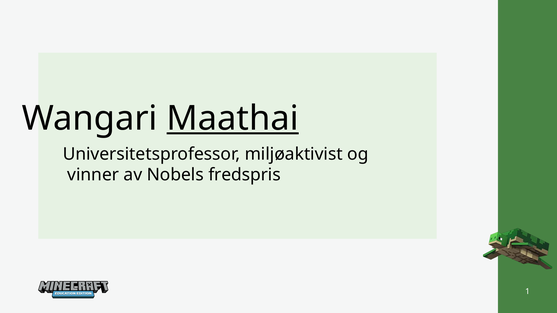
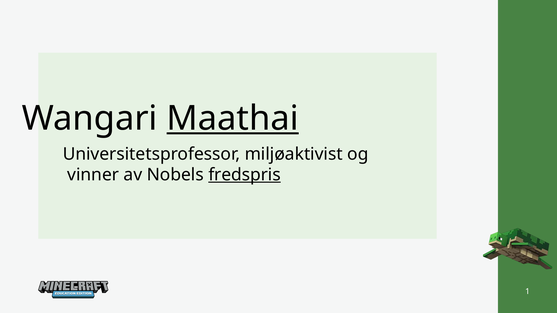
fredspris underline: none -> present (245, 175)
